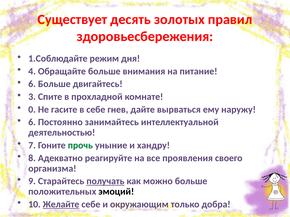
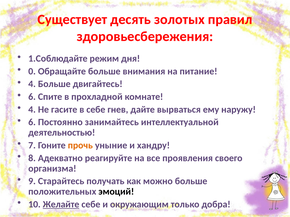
4: 4 -> 0 (32, 71)
6: 6 -> 4 (32, 84)
3: 3 -> 6 (32, 97)
0: 0 -> 4 (32, 110)
прочь colour: green -> orange (80, 146)
получать underline: present -> none (105, 182)
